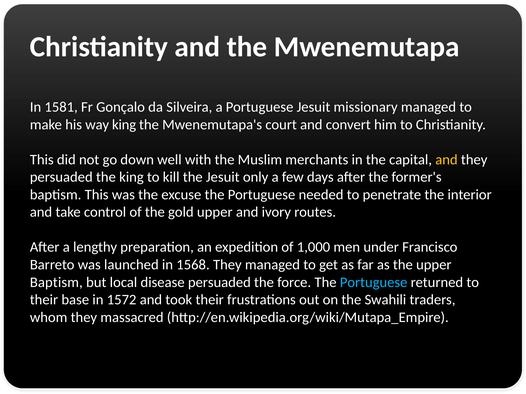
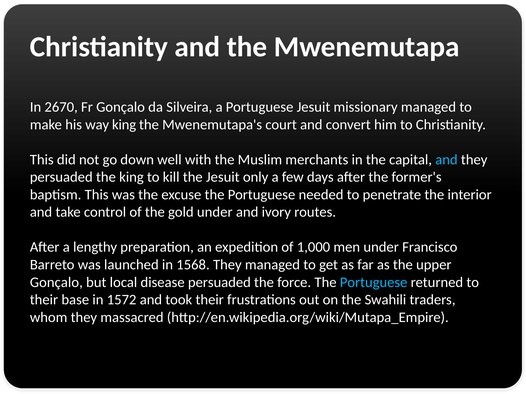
1581: 1581 -> 2670 (61, 107)
and colour: yellow -> light blue (446, 160)
gold upper: upper -> under (215, 212)
Baptism: Baptism -> Gonçalo (56, 283)
